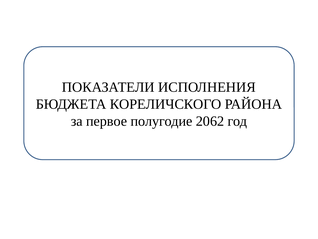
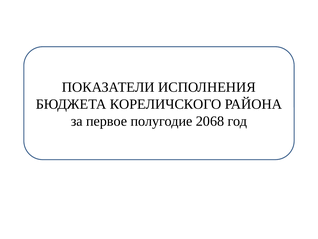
2062: 2062 -> 2068 (210, 121)
